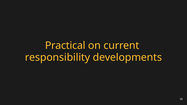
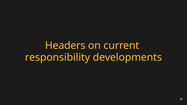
Practical: Practical -> Headers (65, 46)
